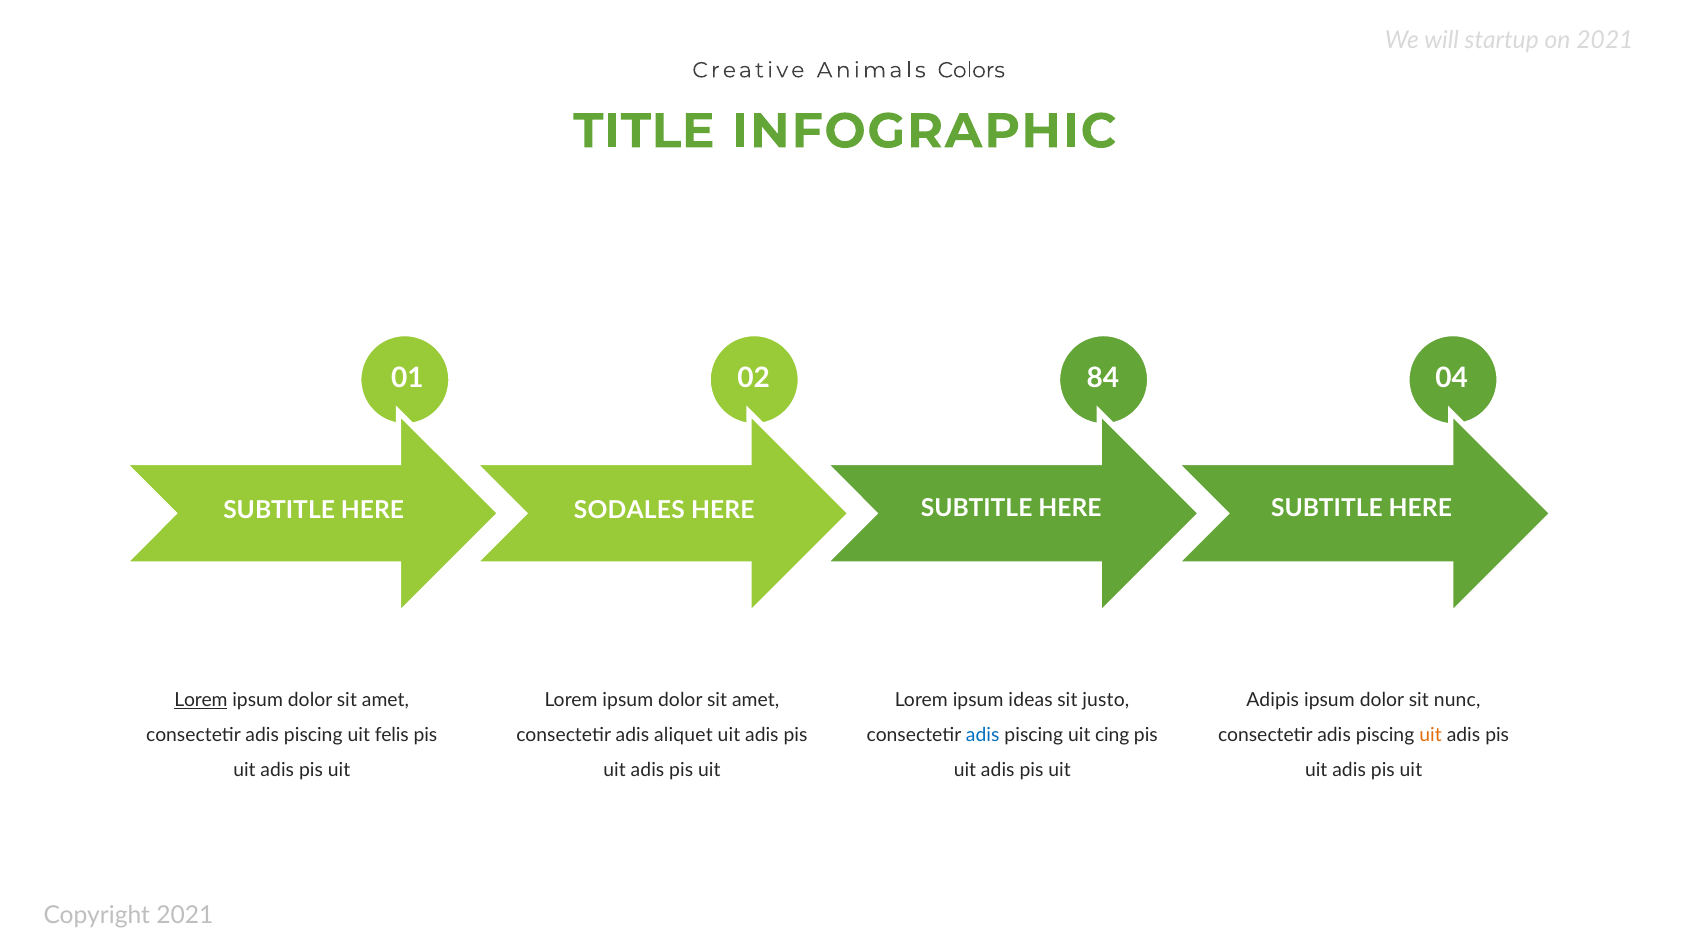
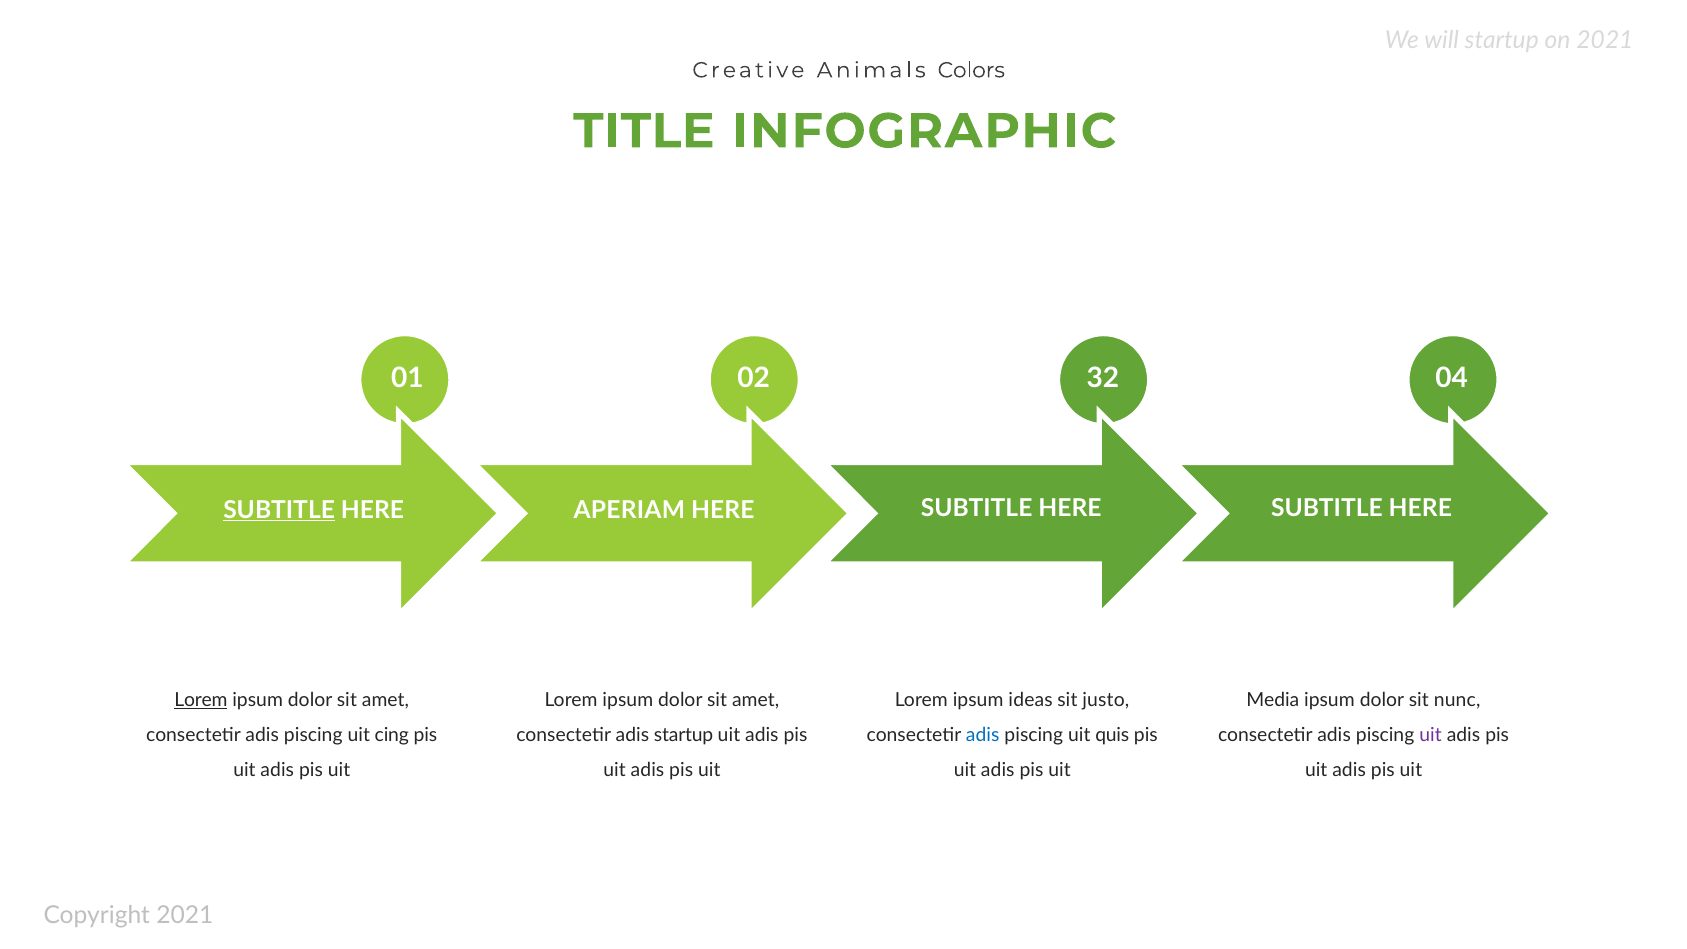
84: 84 -> 32 (1103, 378)
SUBTITLE underline: none -> present (279, 510)
SODALES: SODALES -> APERIAM (629, 510)
Adipis: Adipis -> Media (1273, 701)
felis: felis -> cing (392, 735)
adis aliquet: aliquet -> startup (684, 735)
cing: cing -> quis (1112, 735)
uit colour: orange -> purple (1431, 735)
